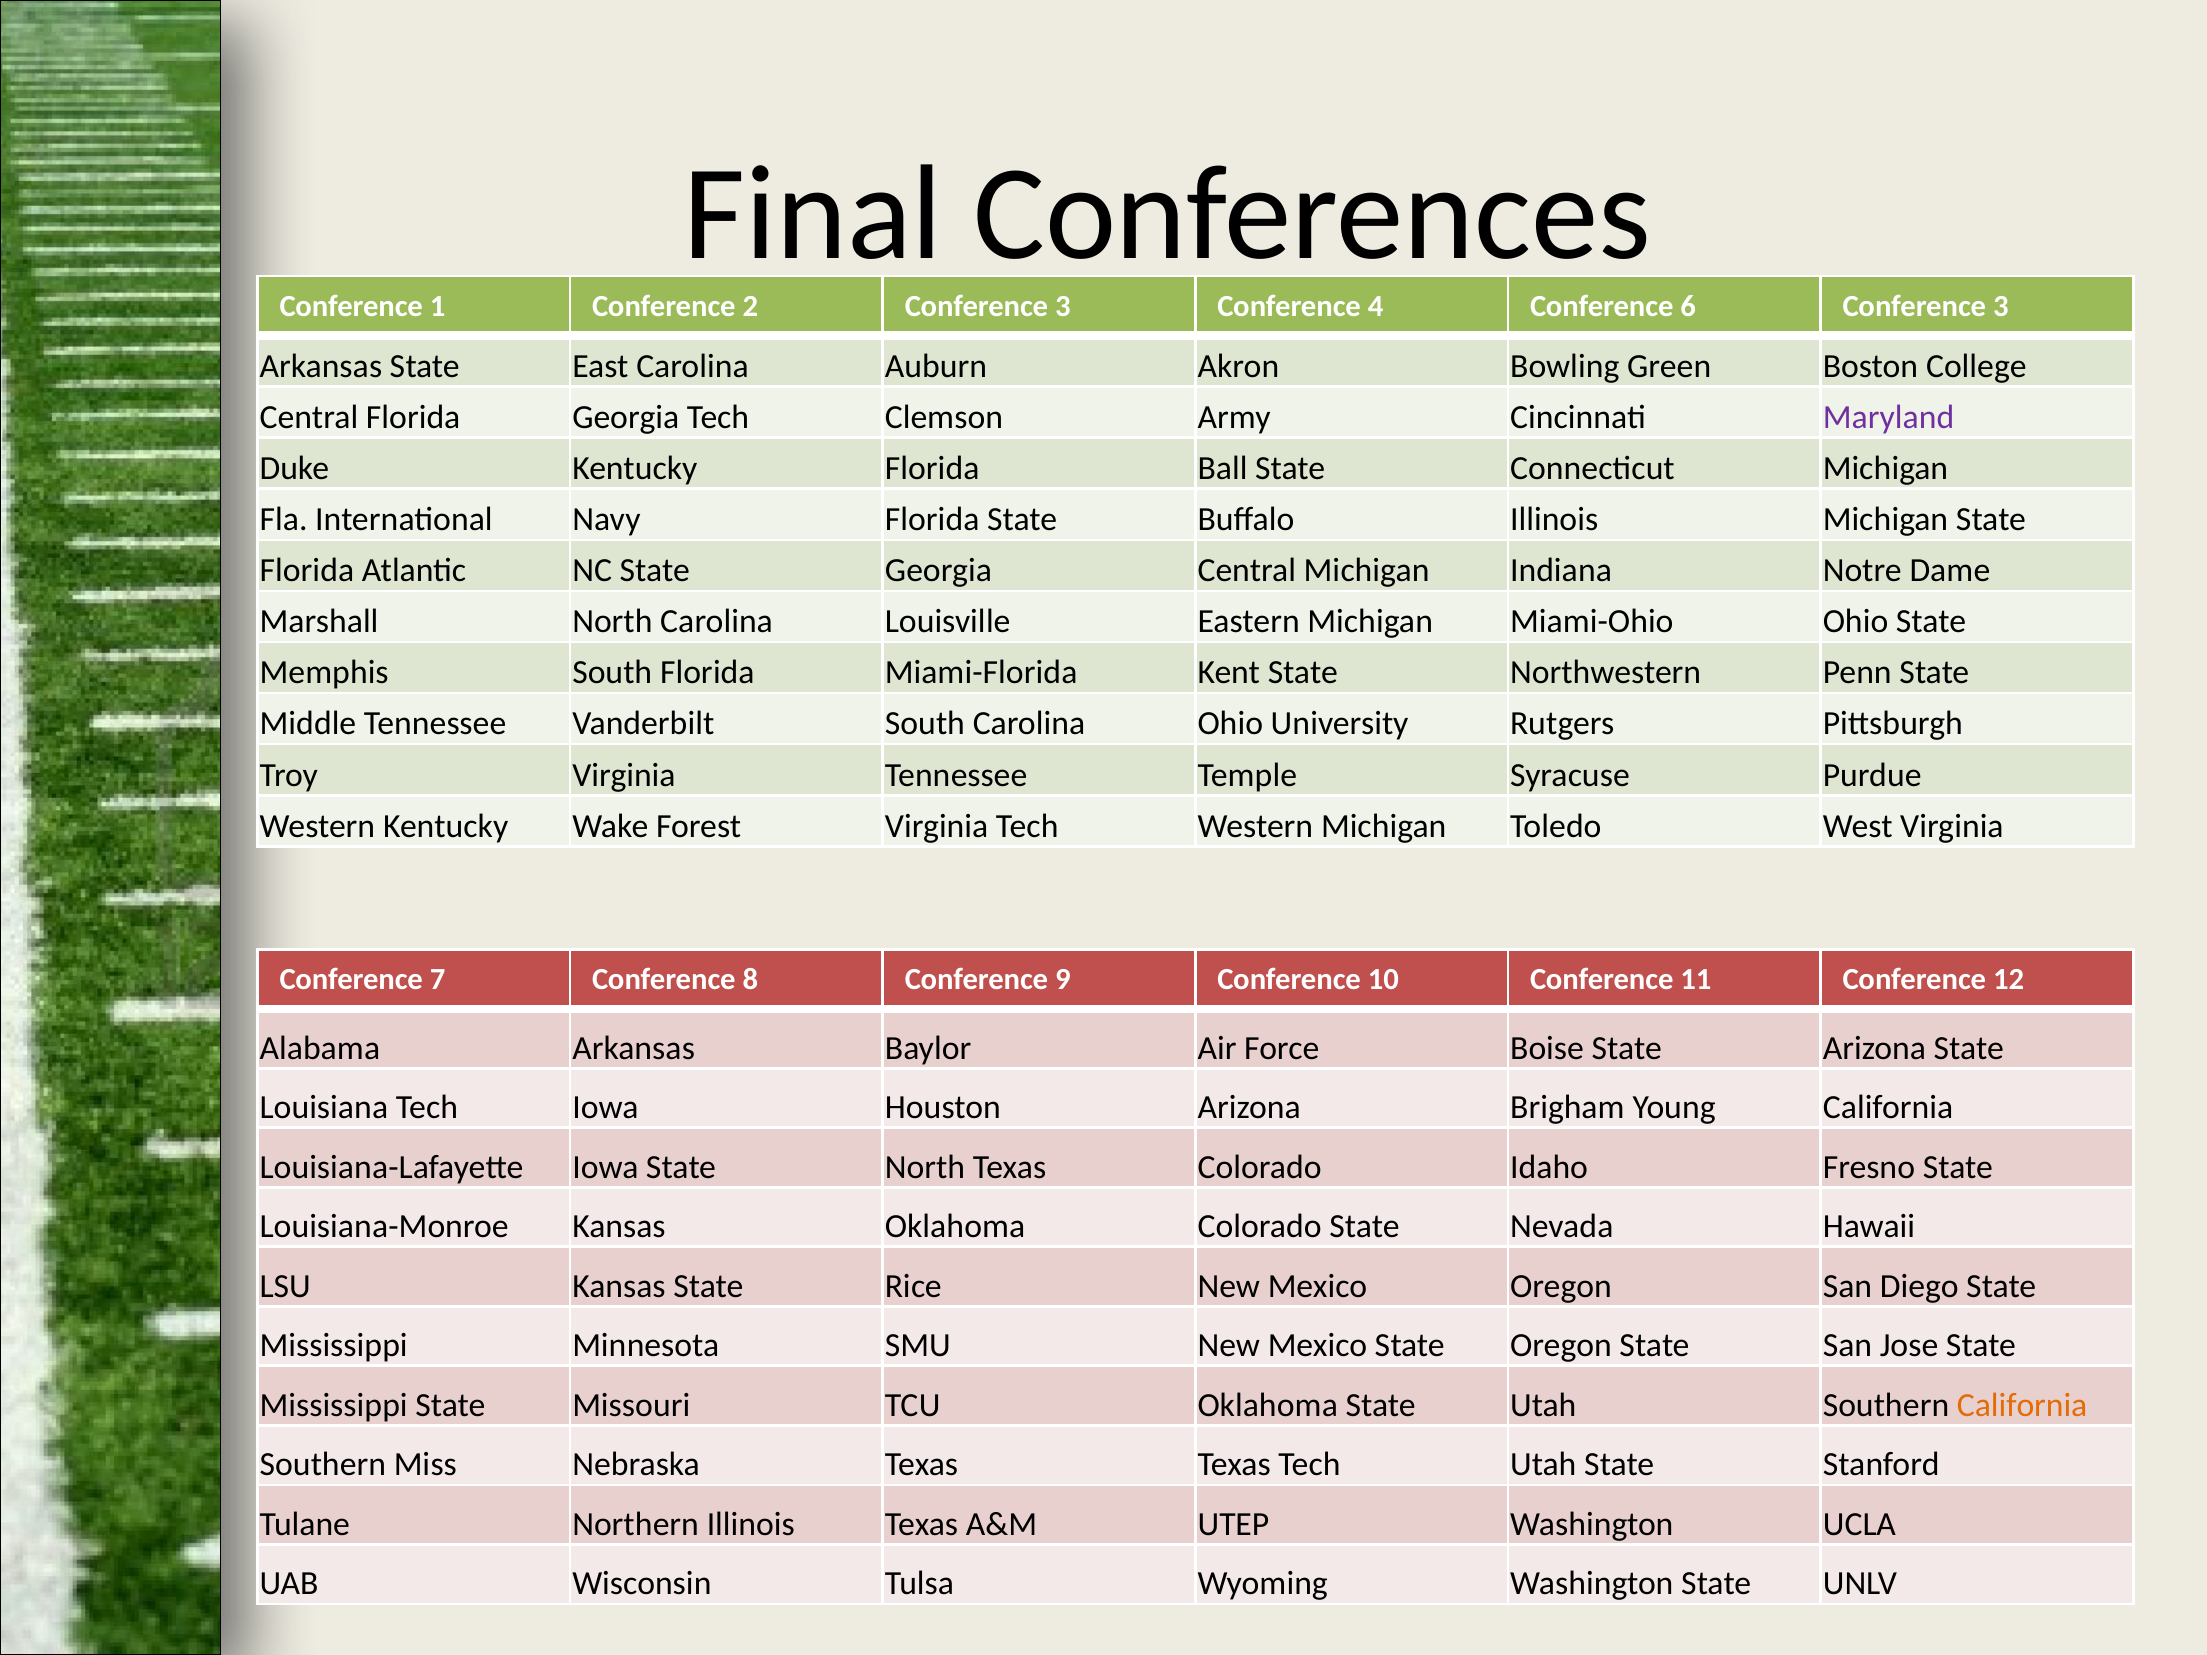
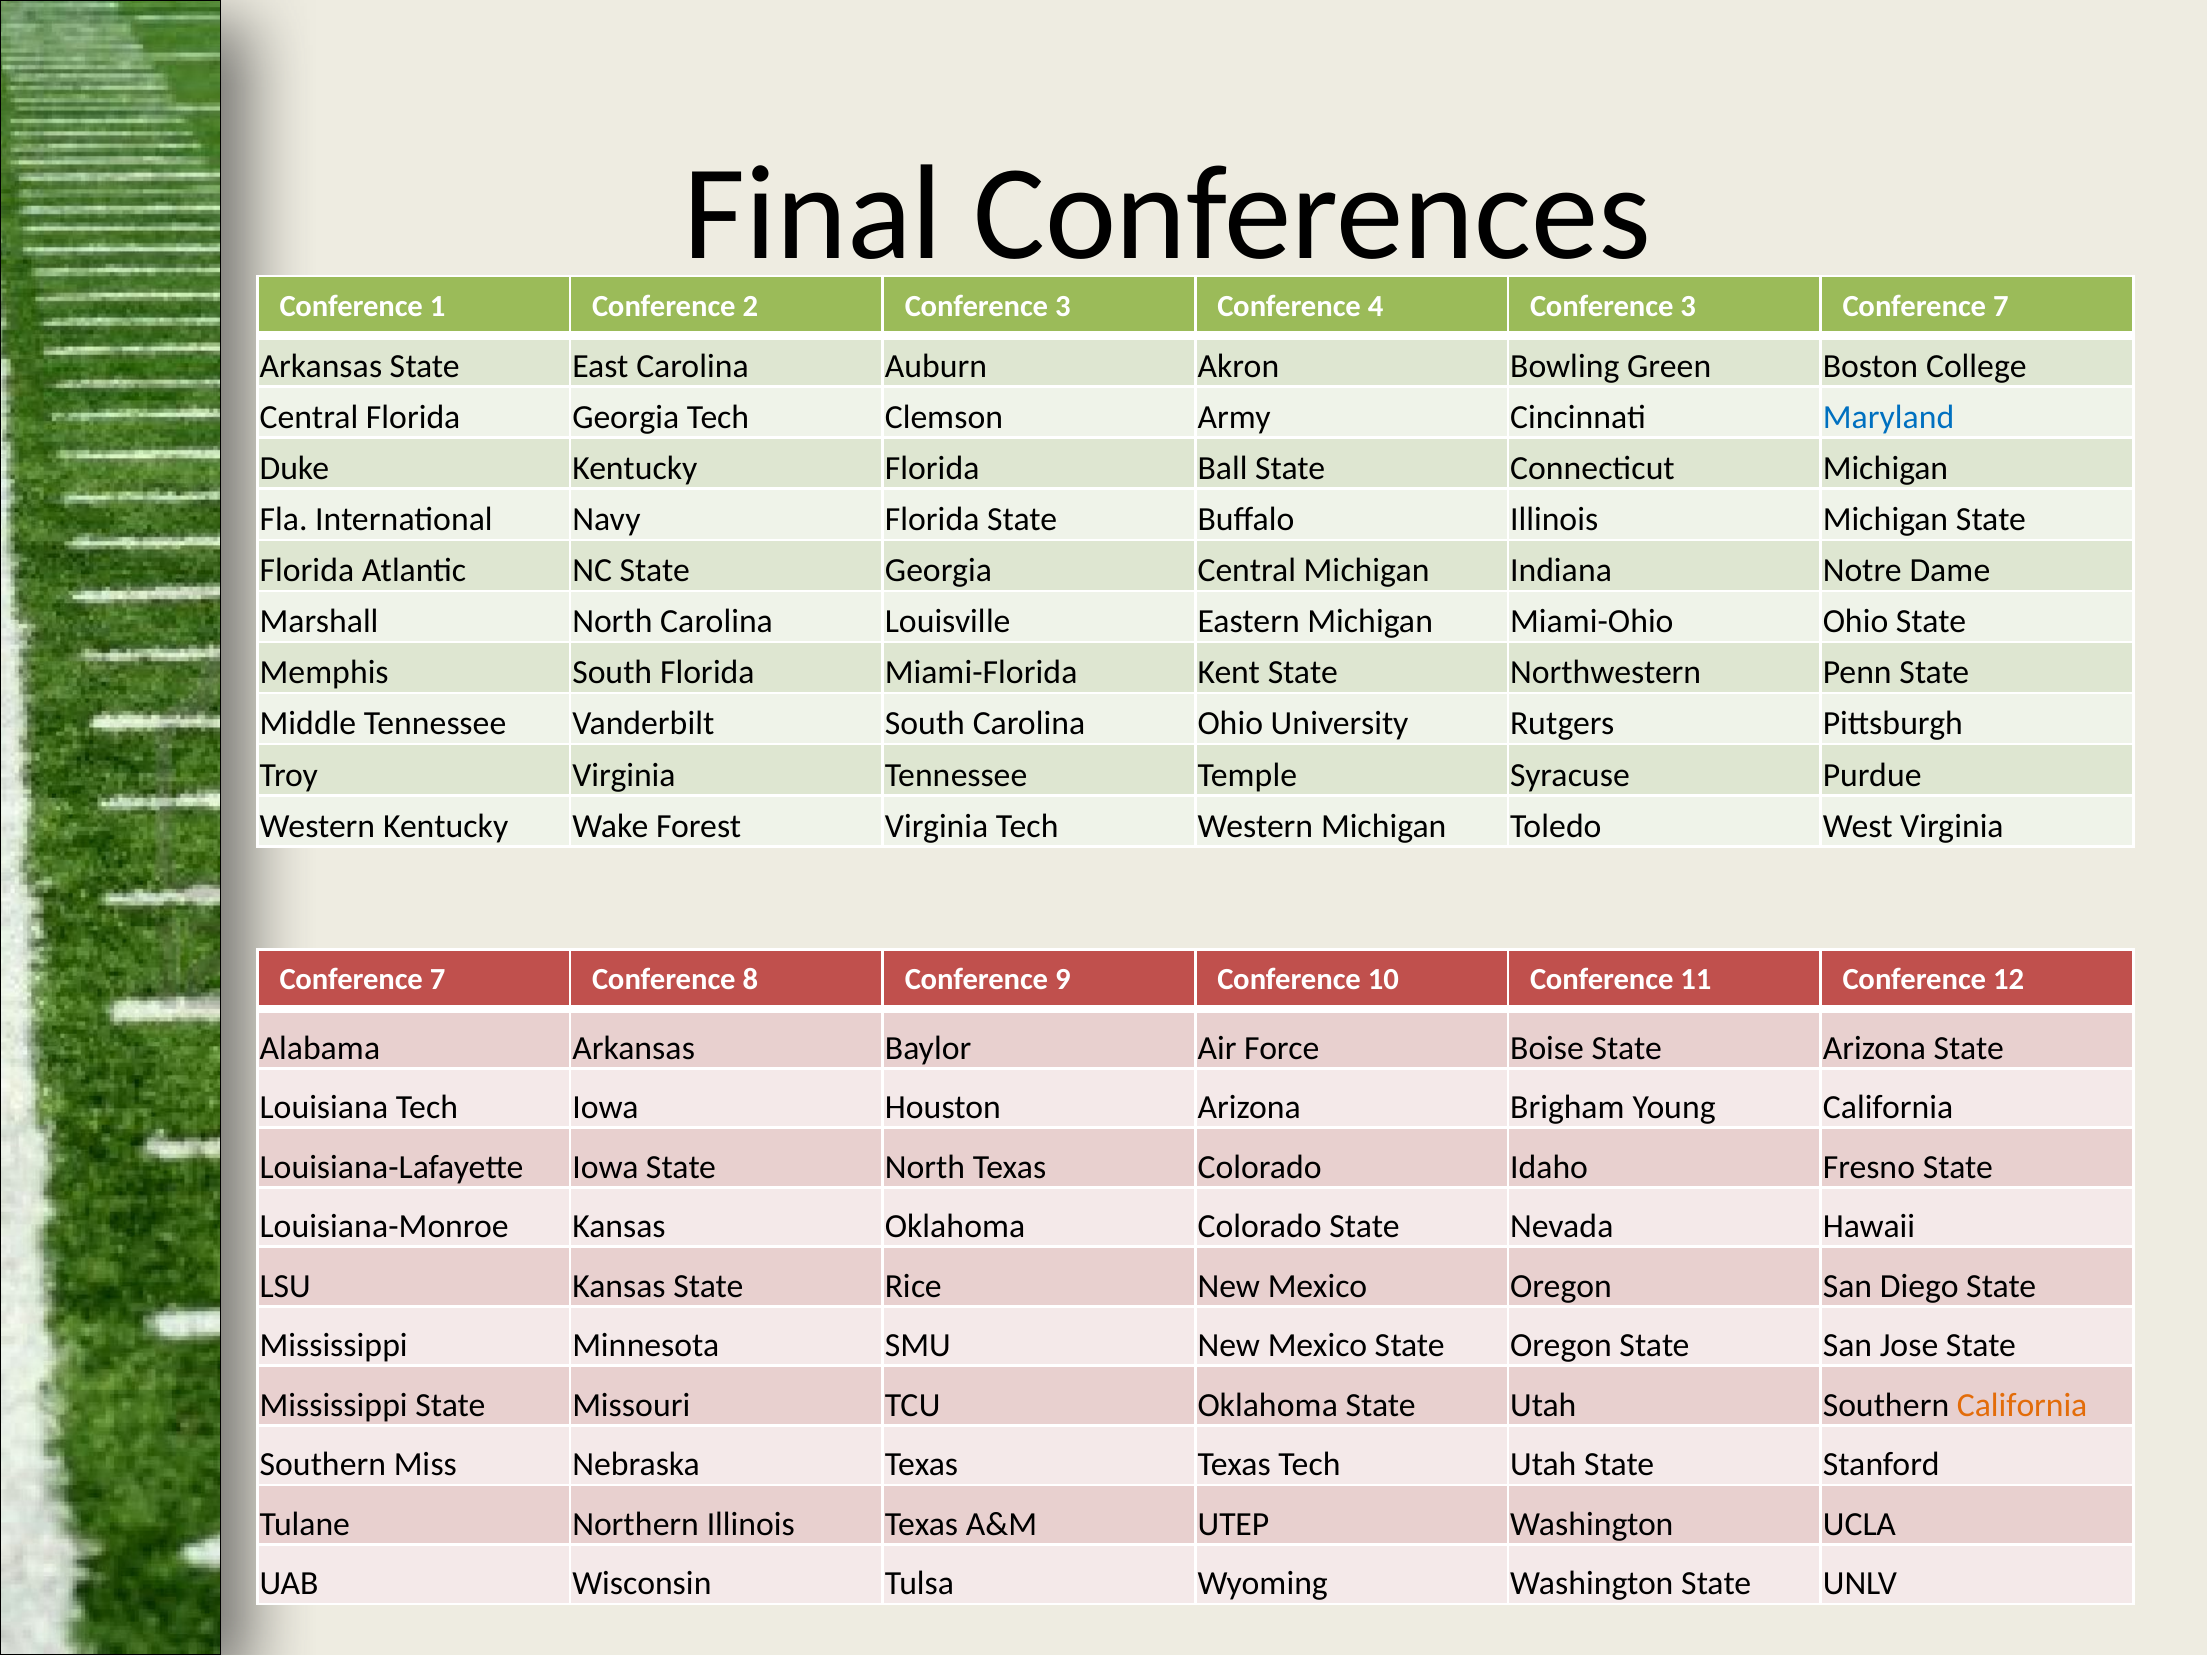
4 Conference 6: 6 -> 3 (1688, 306)
3: 3 -> 7 (2001, 306)
Maryland colour: purple -> blue (1889, 417)
